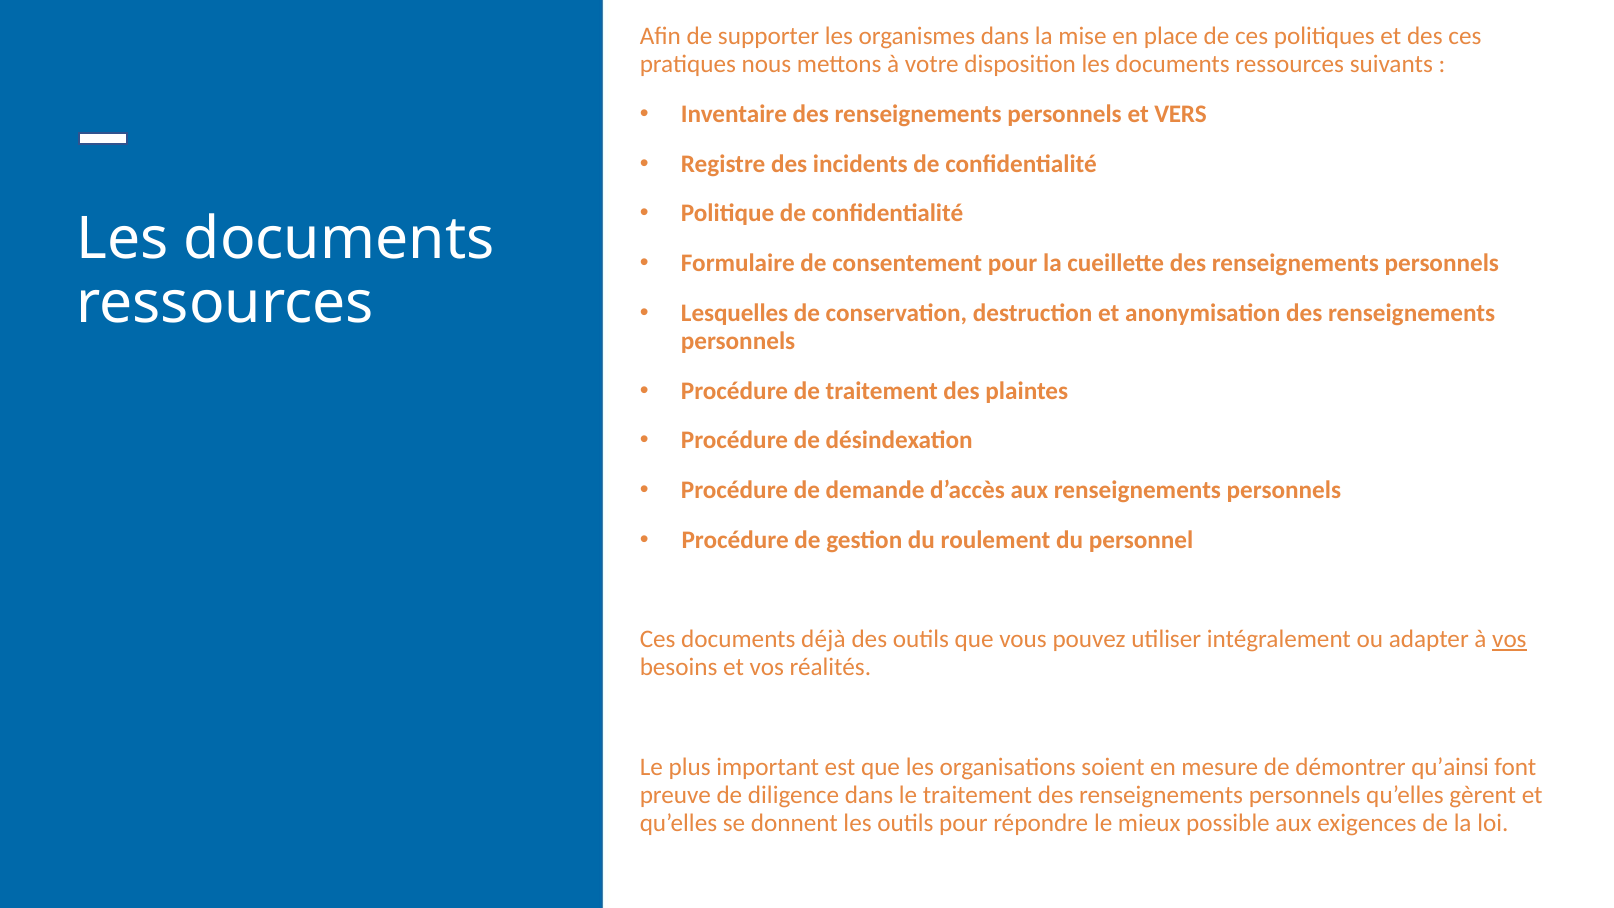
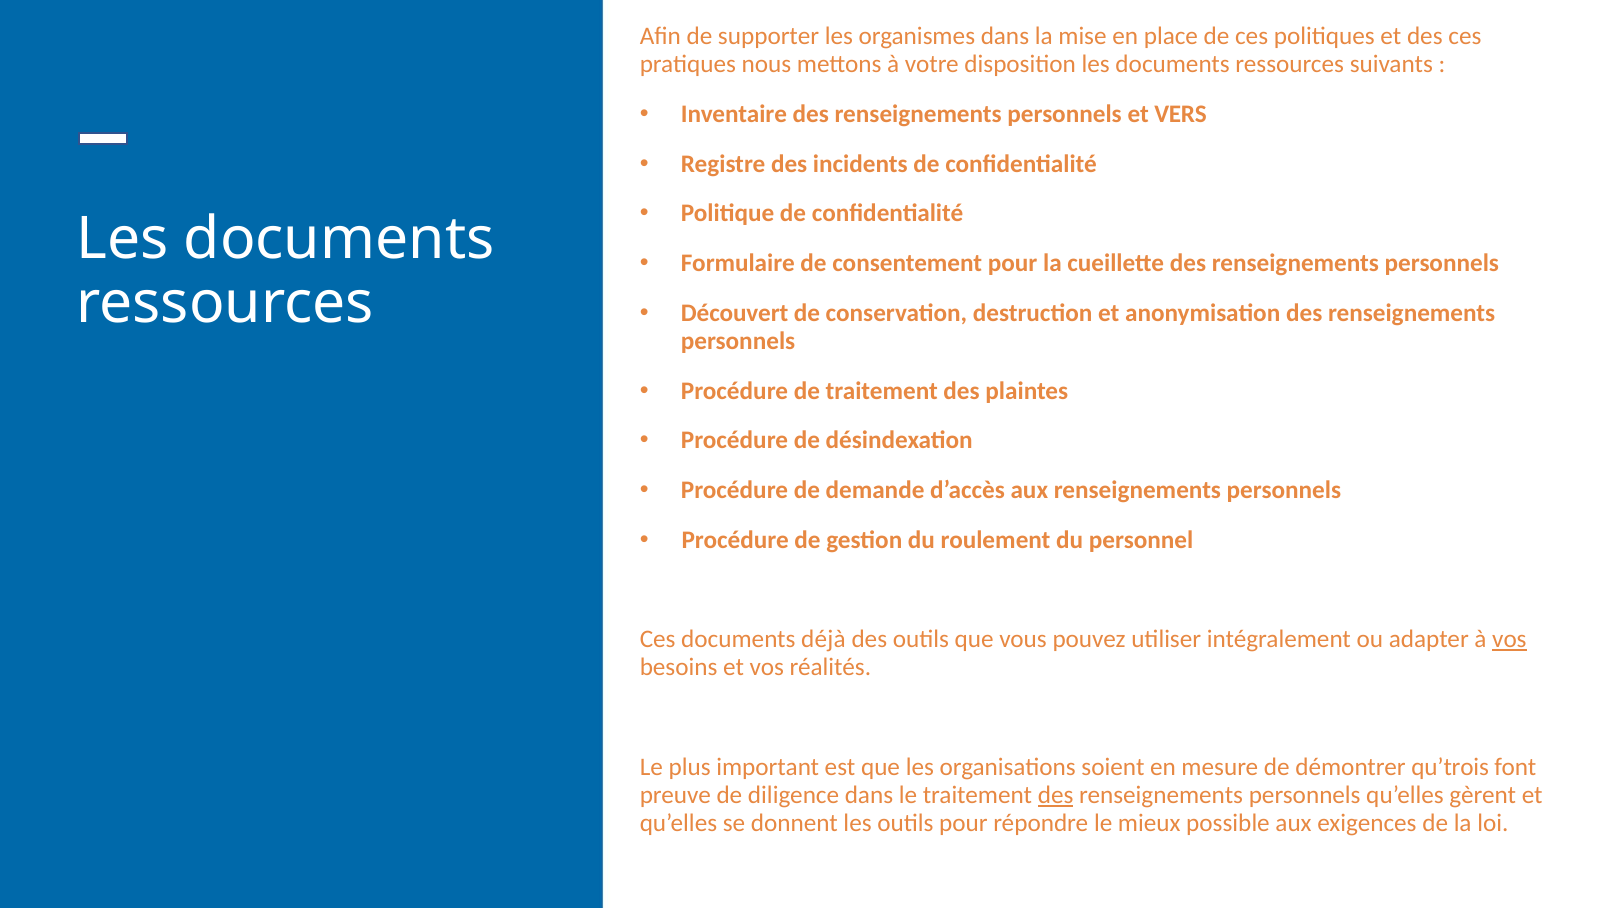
Lesquelles: Lesquelles -> Découvert (735, 313)
qu’ainsi: qu’ainsi -> qu’trois (1450, 767)
des underline: none -> present (1056, 795)
